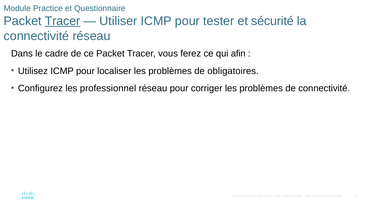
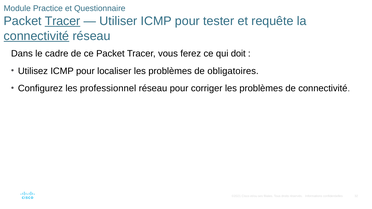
sécurité: sécurité -> requête (272, 21)
connectivité underline: none -> present (36, 36)
afin: afin -> doit (238, 54)
